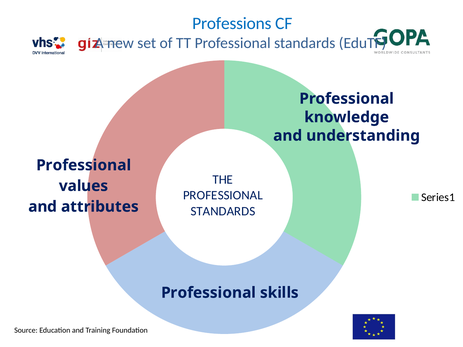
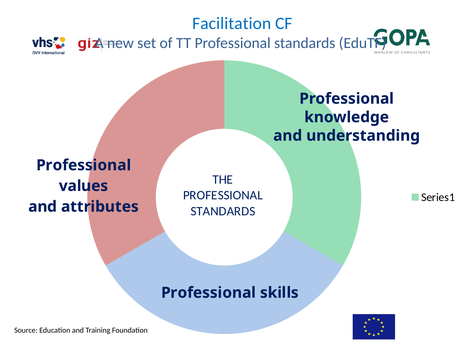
Professions: Professions -> Facilitation (232, 23)
